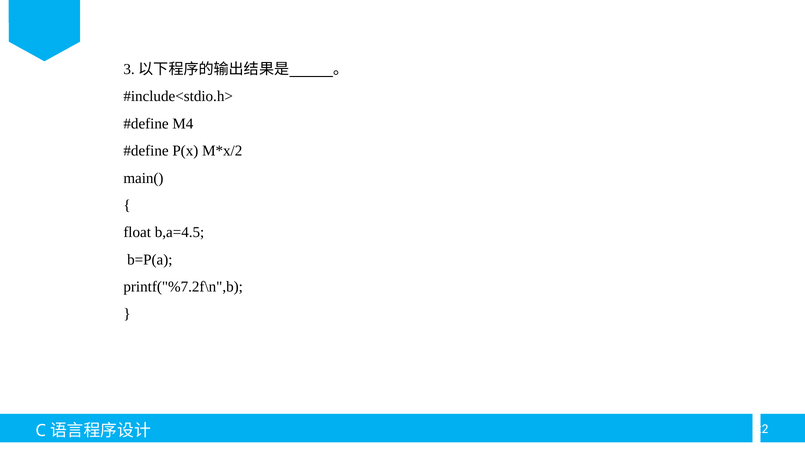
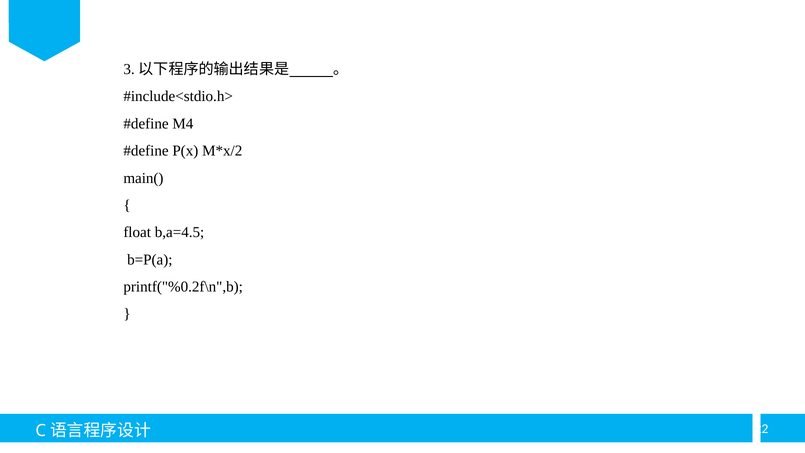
printf("%7.2f\n",b: printf("%7.2f\n",b -> printf("%0.2f\n",b (183, 287)
